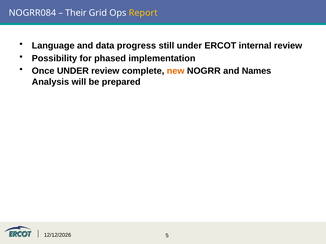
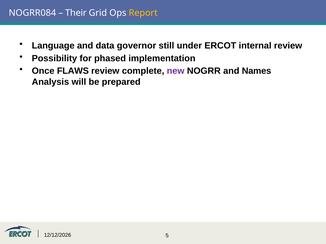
progress: progress -> governor (137, 46)
Once UNDER: UNDER -> FLAWS (73, 71)
new colour: orange -> purple (176, 71)
